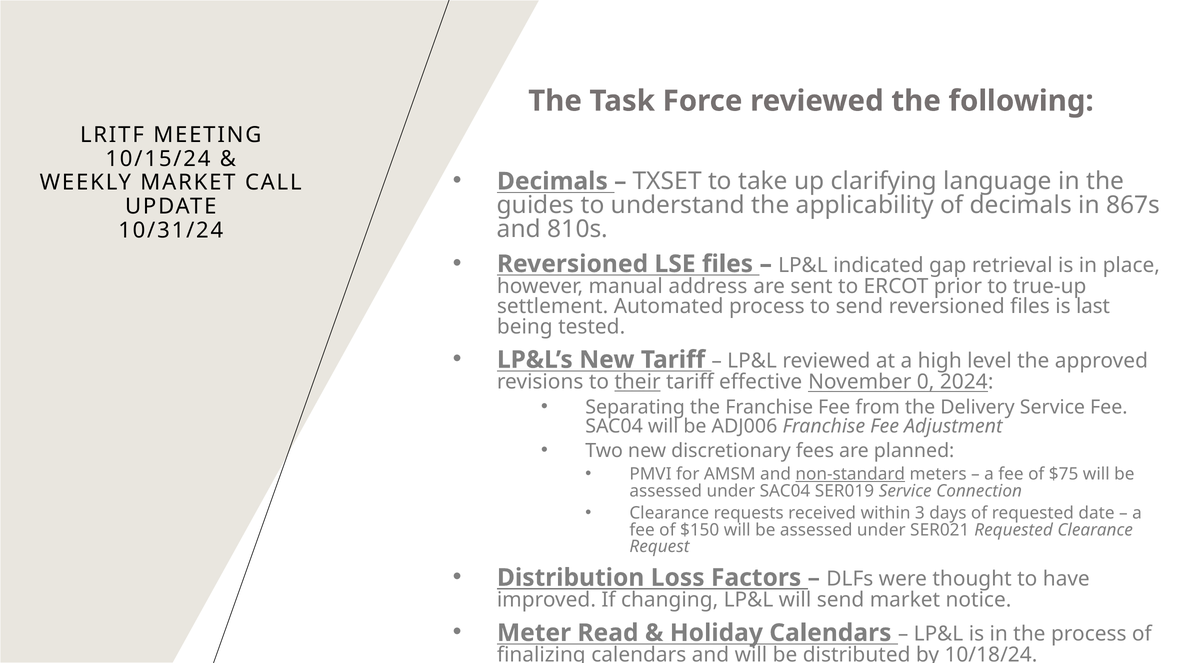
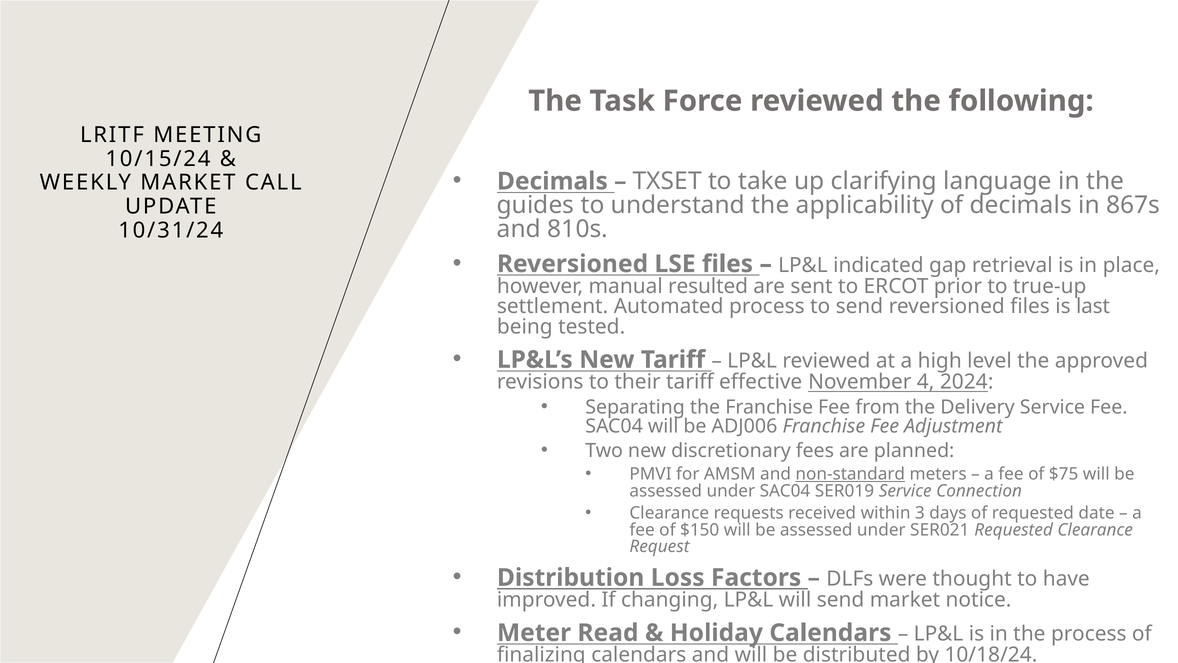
address: address -> resulted (708, 286)
their underline: present -> none (638, 382)
0: 0 -> 4 (926, 382)
